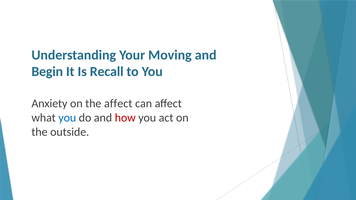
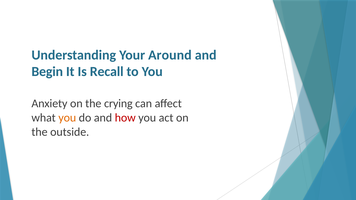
Moving: Moving -> Around (170, 55)
the affect: affect -> crying (118, 104)
you colour: blue -> orange (67, 118)
